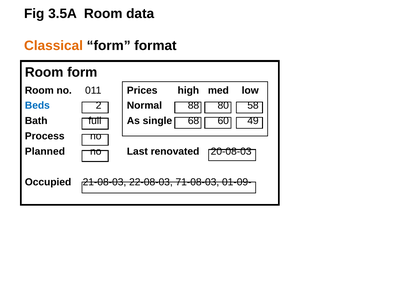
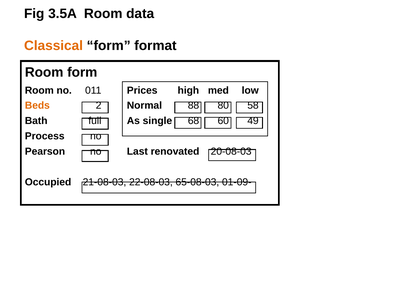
Beds colour: blue -> orange (37, 106)
Planned: Planned -> Pearson (45, 152)
71-08-03: 71-08-03 -> 65-08-03 (197, 182)
